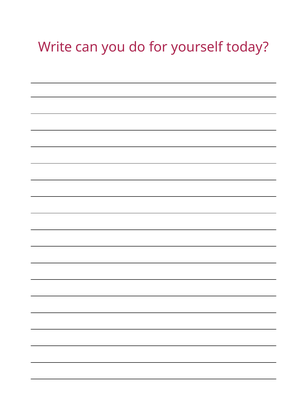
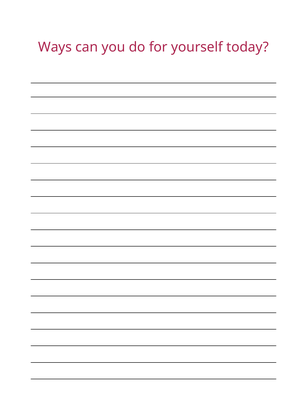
Write: Write -> Ways (55, 47)
